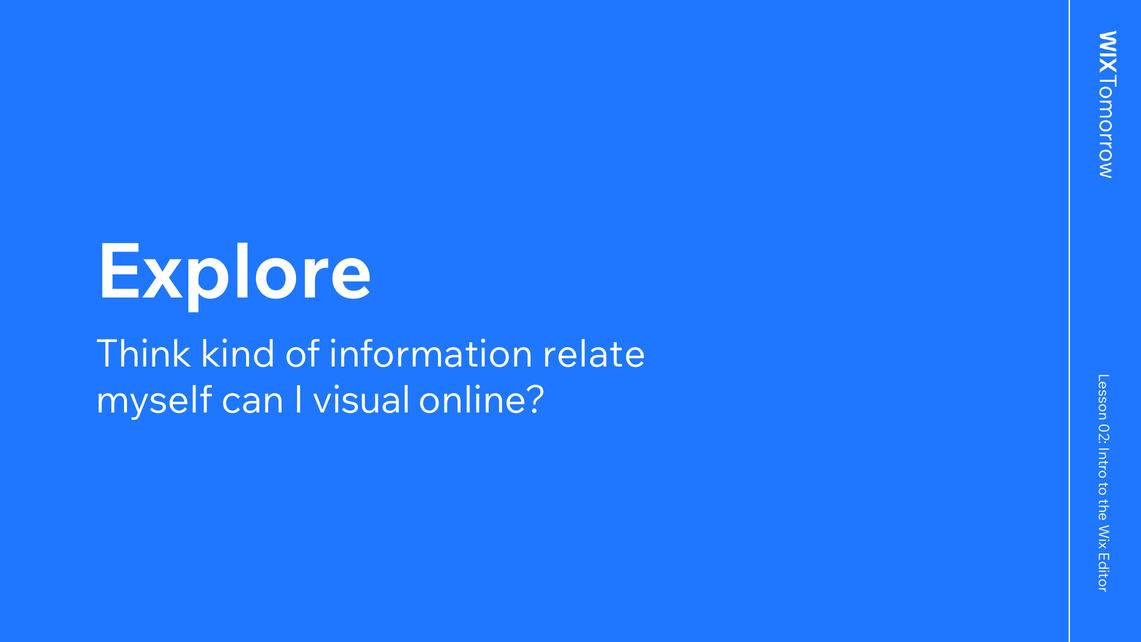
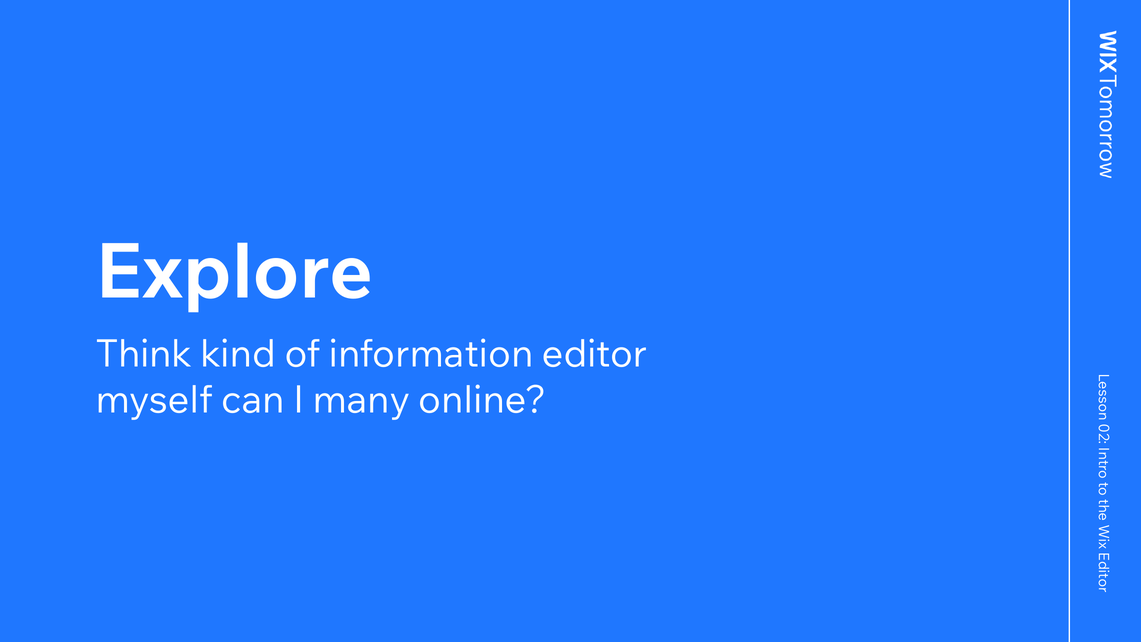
relate: relate -> editor (594, 354)
visual: visual -> many (361, 400)
